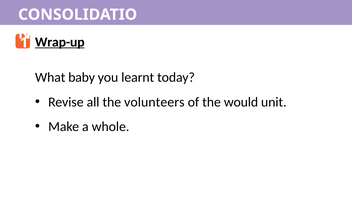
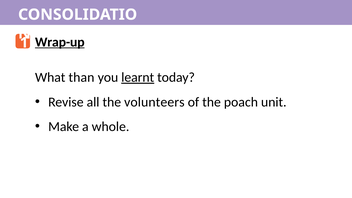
baby: baby -> than (81, 77)
learnt underline: none -> present (138, 77)
would: would -> poach (241, 102)
